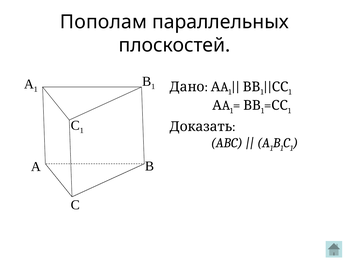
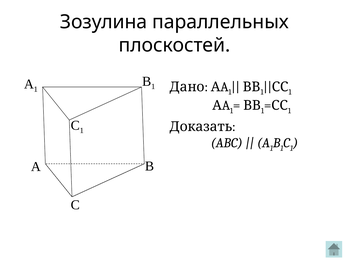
Пополам: Пополам -> Зозулина (104, 22)
